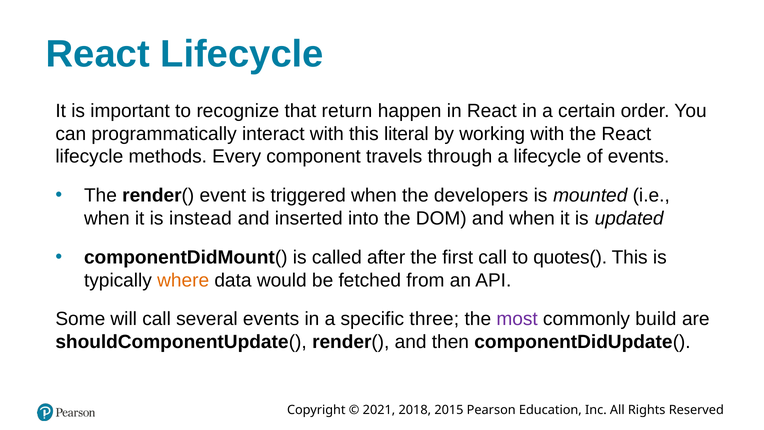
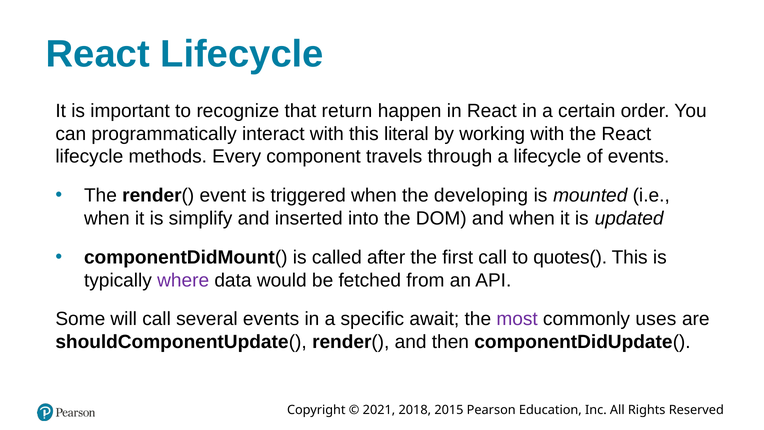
developers: developers -> developing (481, 195)
instead: instead -> simplify (201, 218)
where colour: orange -> purple (183, 280)
three: three -> await (434, 319)
build: build -> uses (656, 319)
